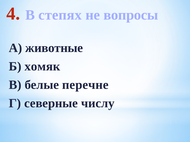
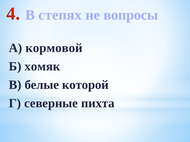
животные: животные -> кормовой (54, 48)
перечне: перечне -> которой (85, 85)
числу: числу -> пихта (98, 104)
